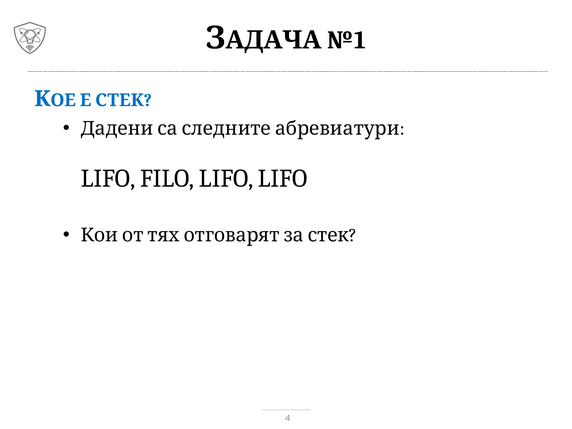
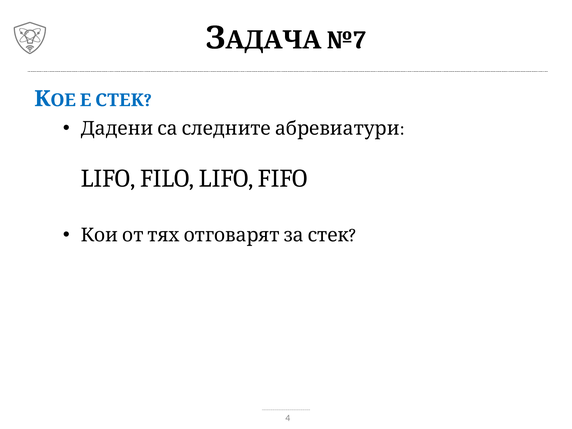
№1: №1 -> №7 (347, 40)
LIFO LIFO: LIFO -> FIFO (283, 178)
